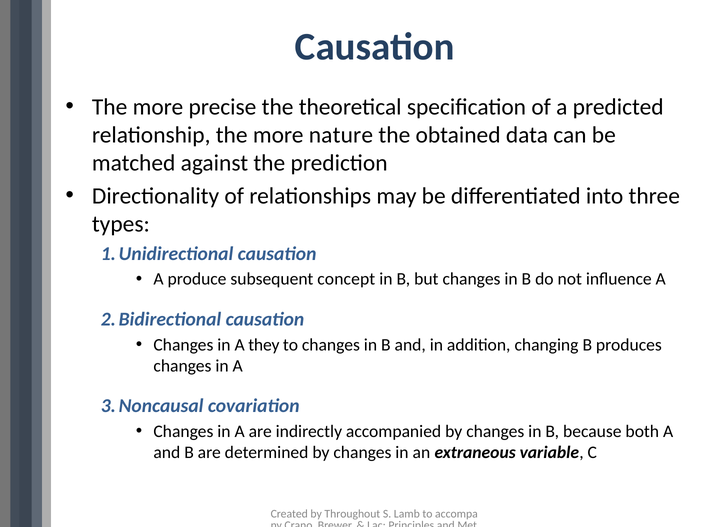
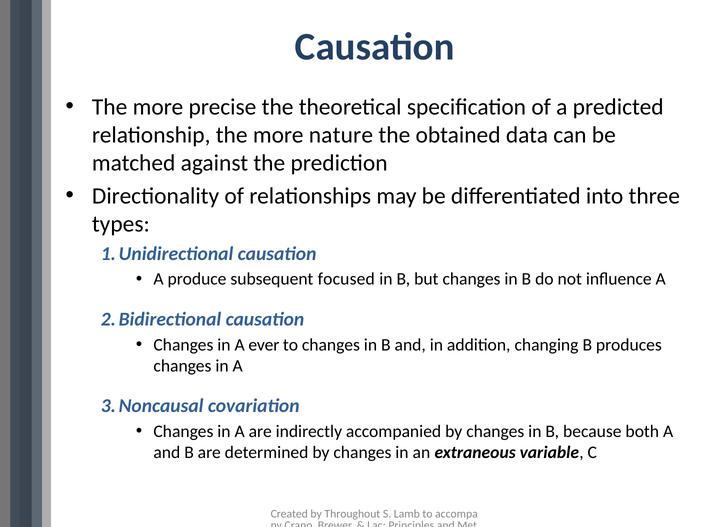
concept: concept -> focused (346, 279)
they: they -> ever (264, 345)
